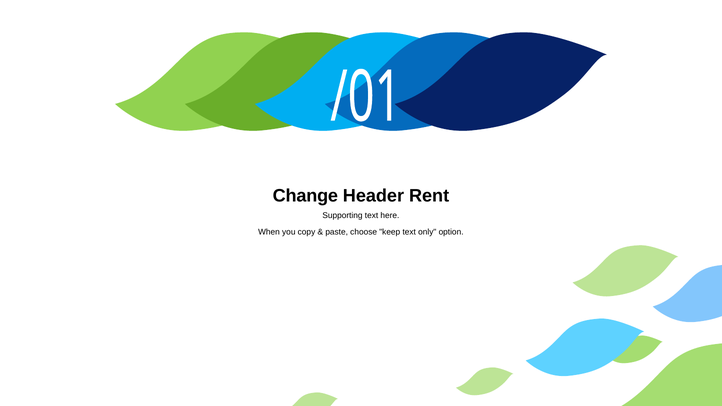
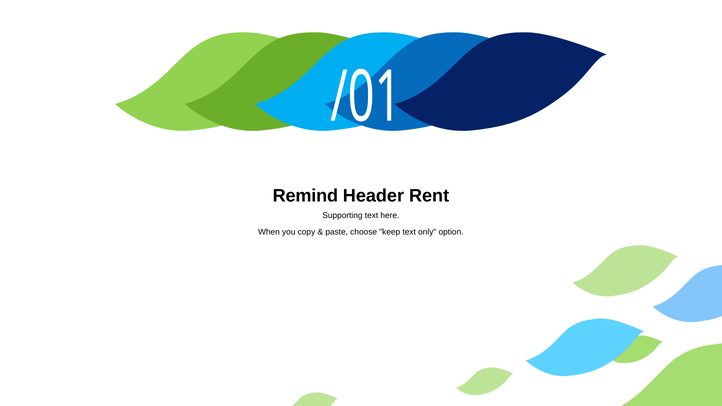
Change: Change -> Remind (305, 196)
